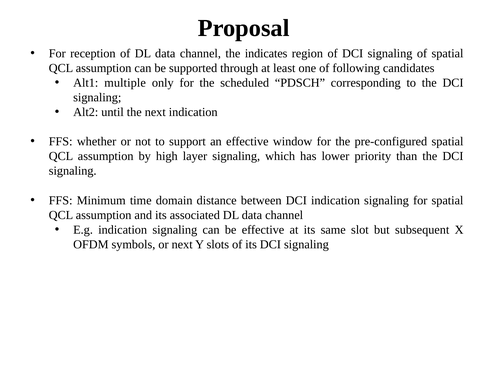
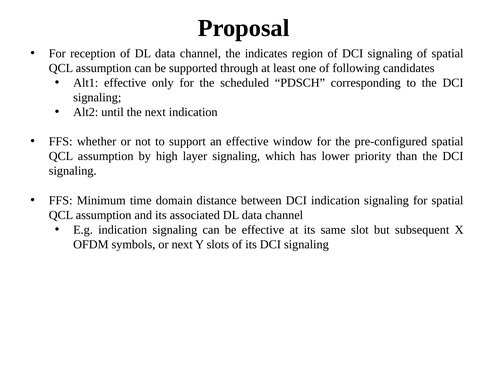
Alt1 multiple: multiple -> effective (125, 83)
